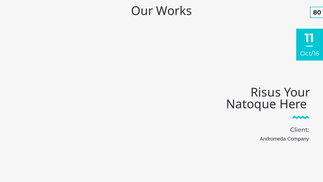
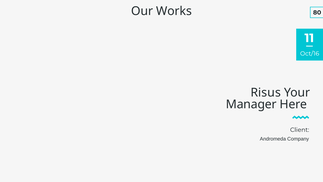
Natoque: Natoque -> Manager (251, 104)
